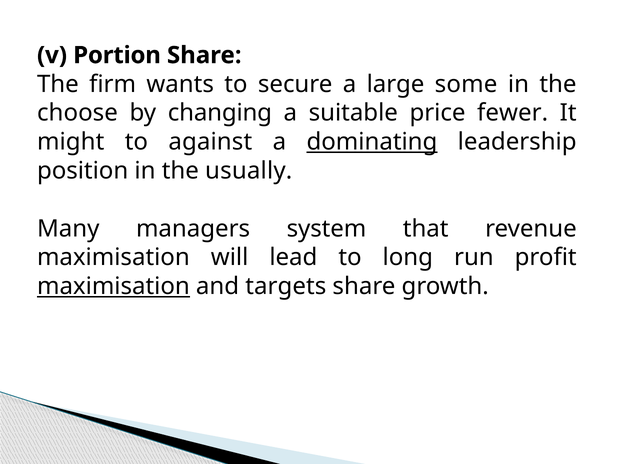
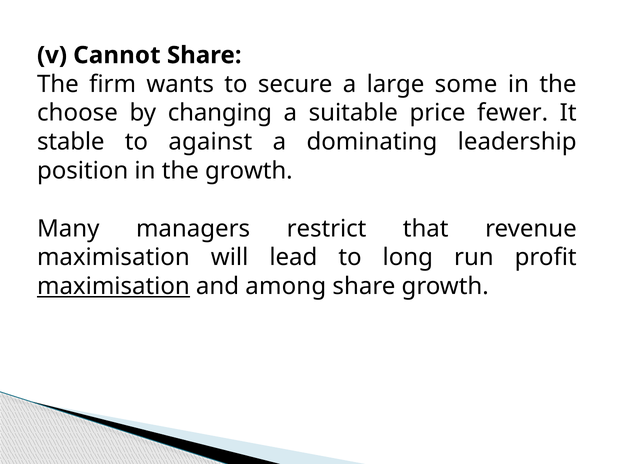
Portion: Portion -> Cannot (117, 55)
might: might -> stable (71, 142)
dominating underline: present -> none (372, 142)
the usually: usually -> growth (249, 171)
system: system -> restrict (326, 229)
targets: targets -> among (286, 286)
